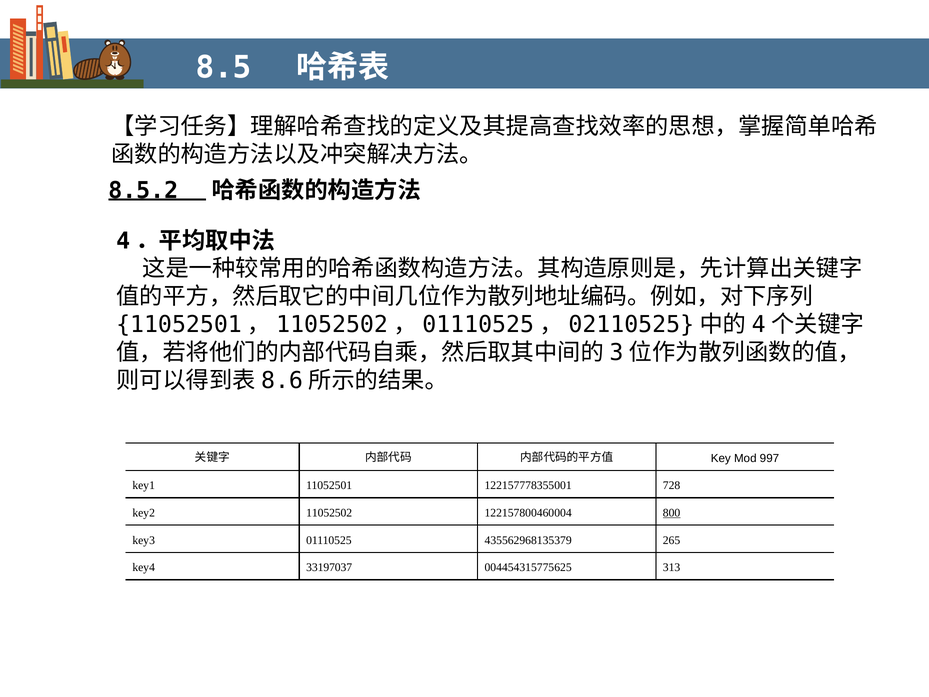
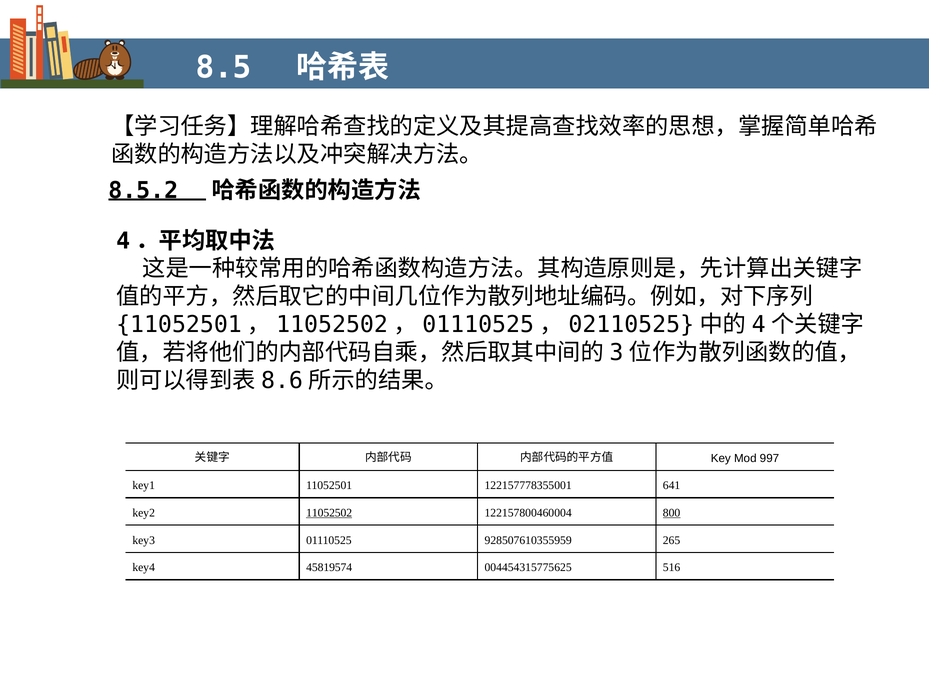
728: 728 -> 641 (672, 485)
11052502 underline: none -> present (329, 513)
435562968135379: 435562968135379 -> 928507610355959 (528, 540)
33197037: 33197037 -> 45819574 (329, 567)
313: 313 -> 516 (672, 567)
